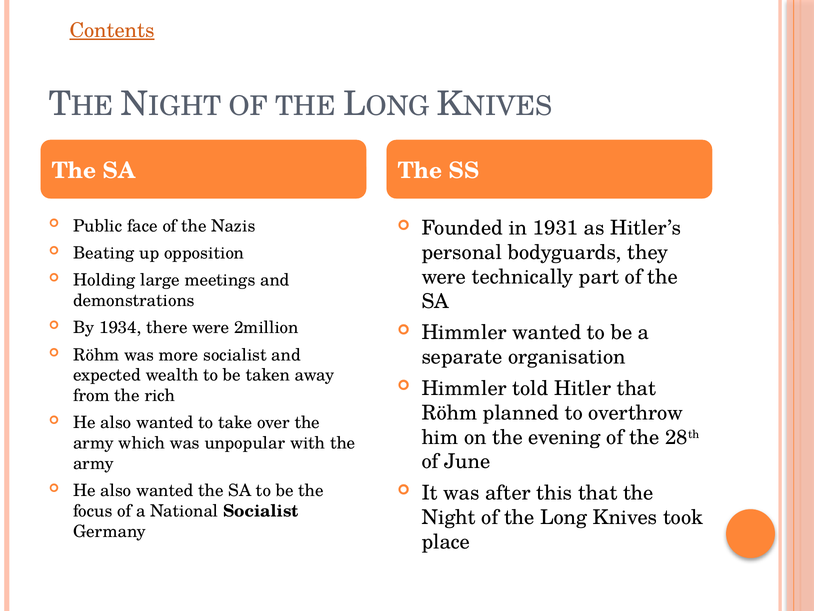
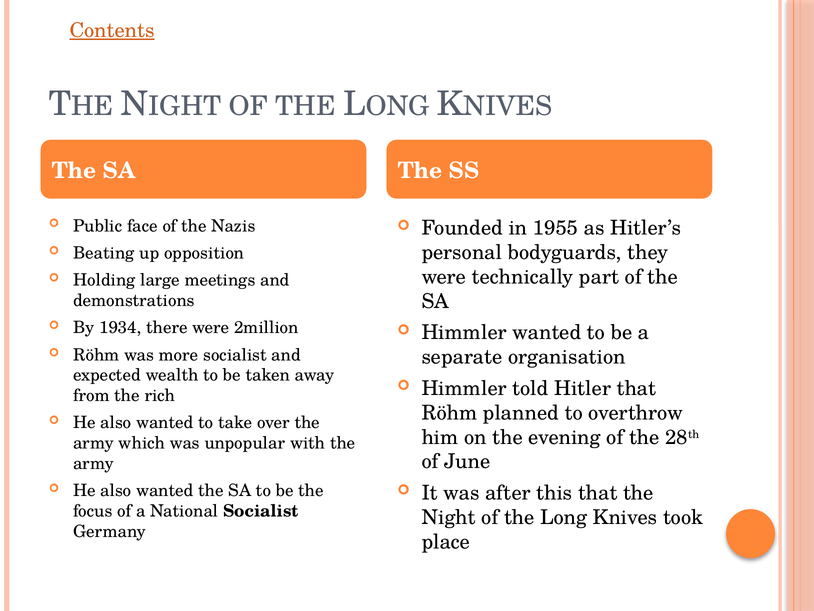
1931: 1931 -> 1955 (556, 228)
